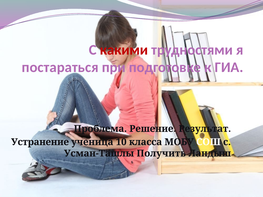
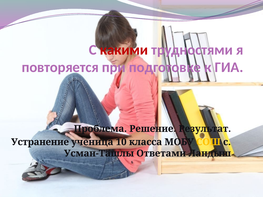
постараться: постараться -> повторяется (60, 67)
СОШ colour: white -> yellow (208, 142)
Получить: Получить -> Ответами (161, 154)
